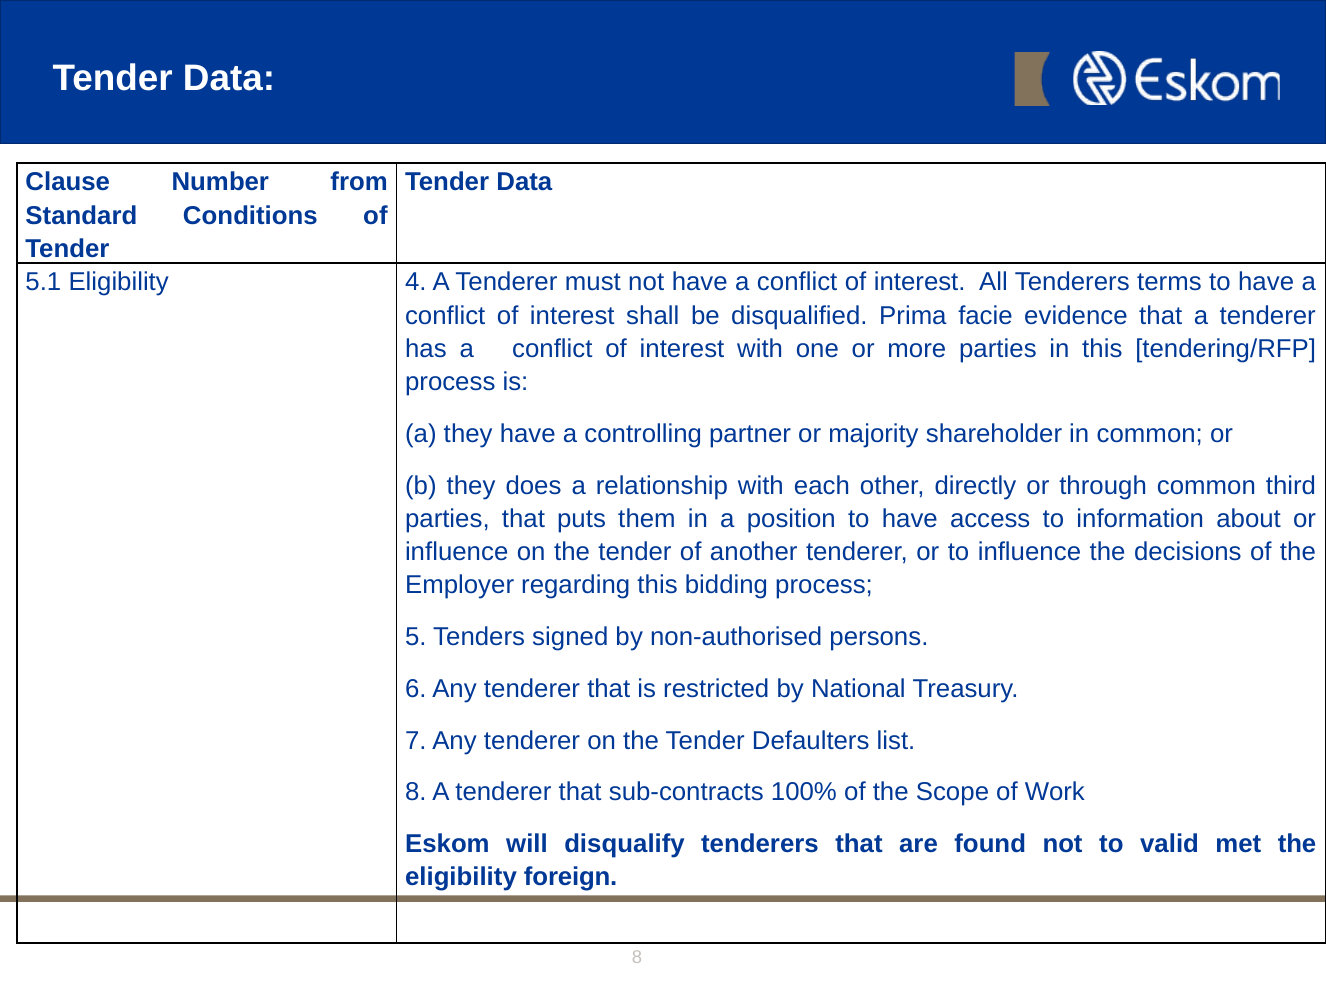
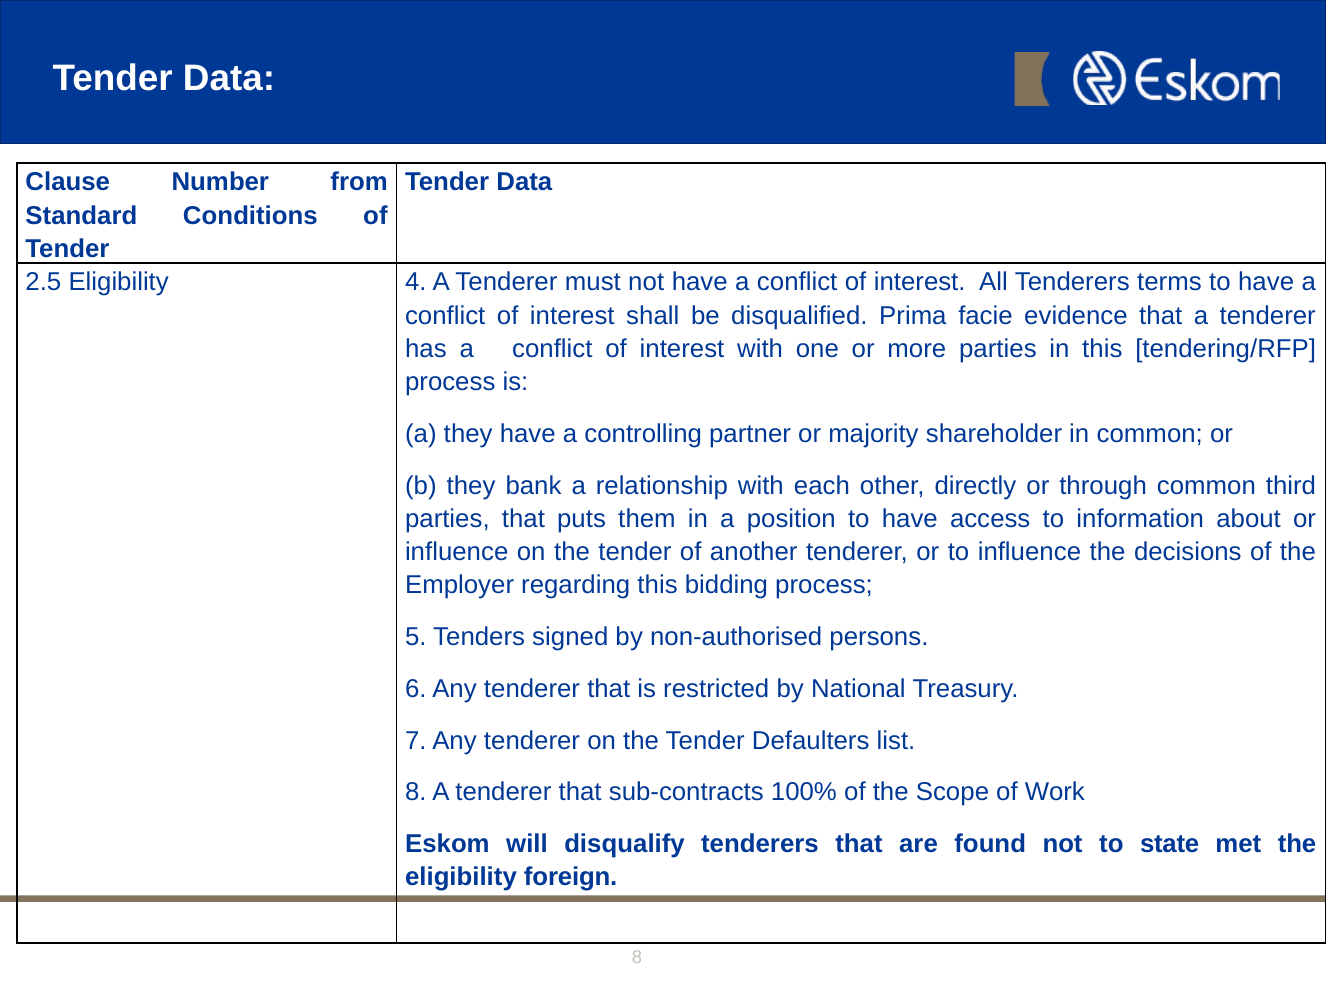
5.1: 5.1 -> 2.5 (43, 282)
does: does -> bank (533, 486)
valid: valid -> state (1170, 844)
